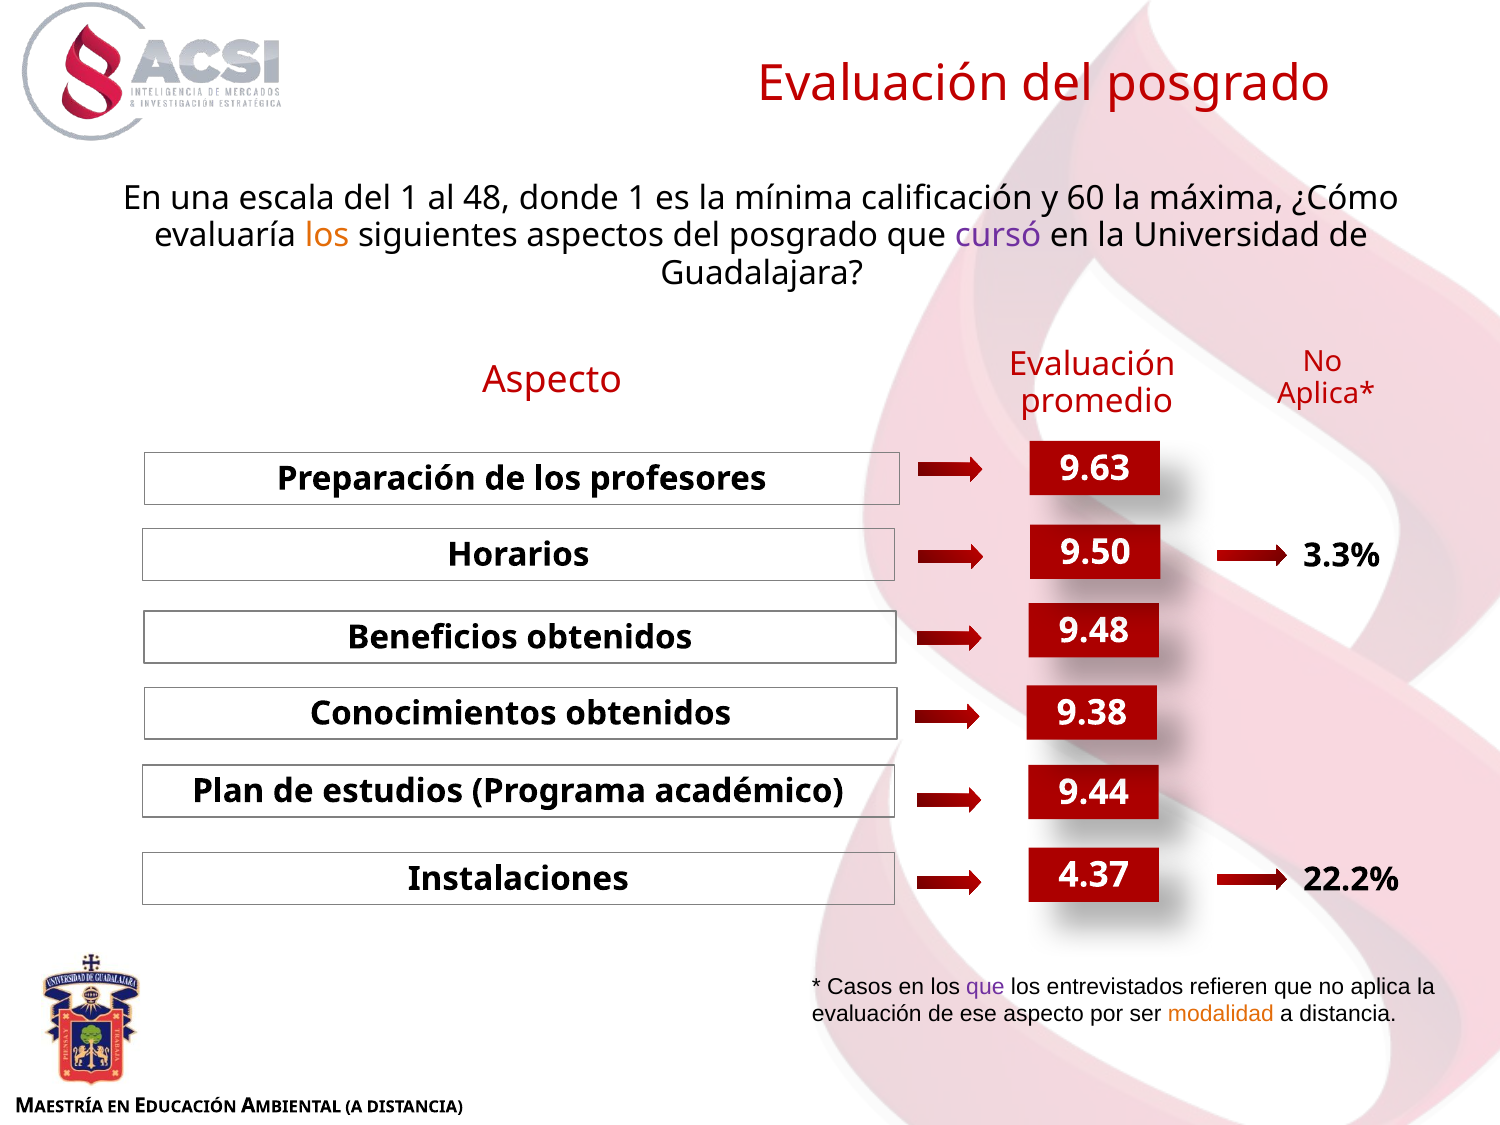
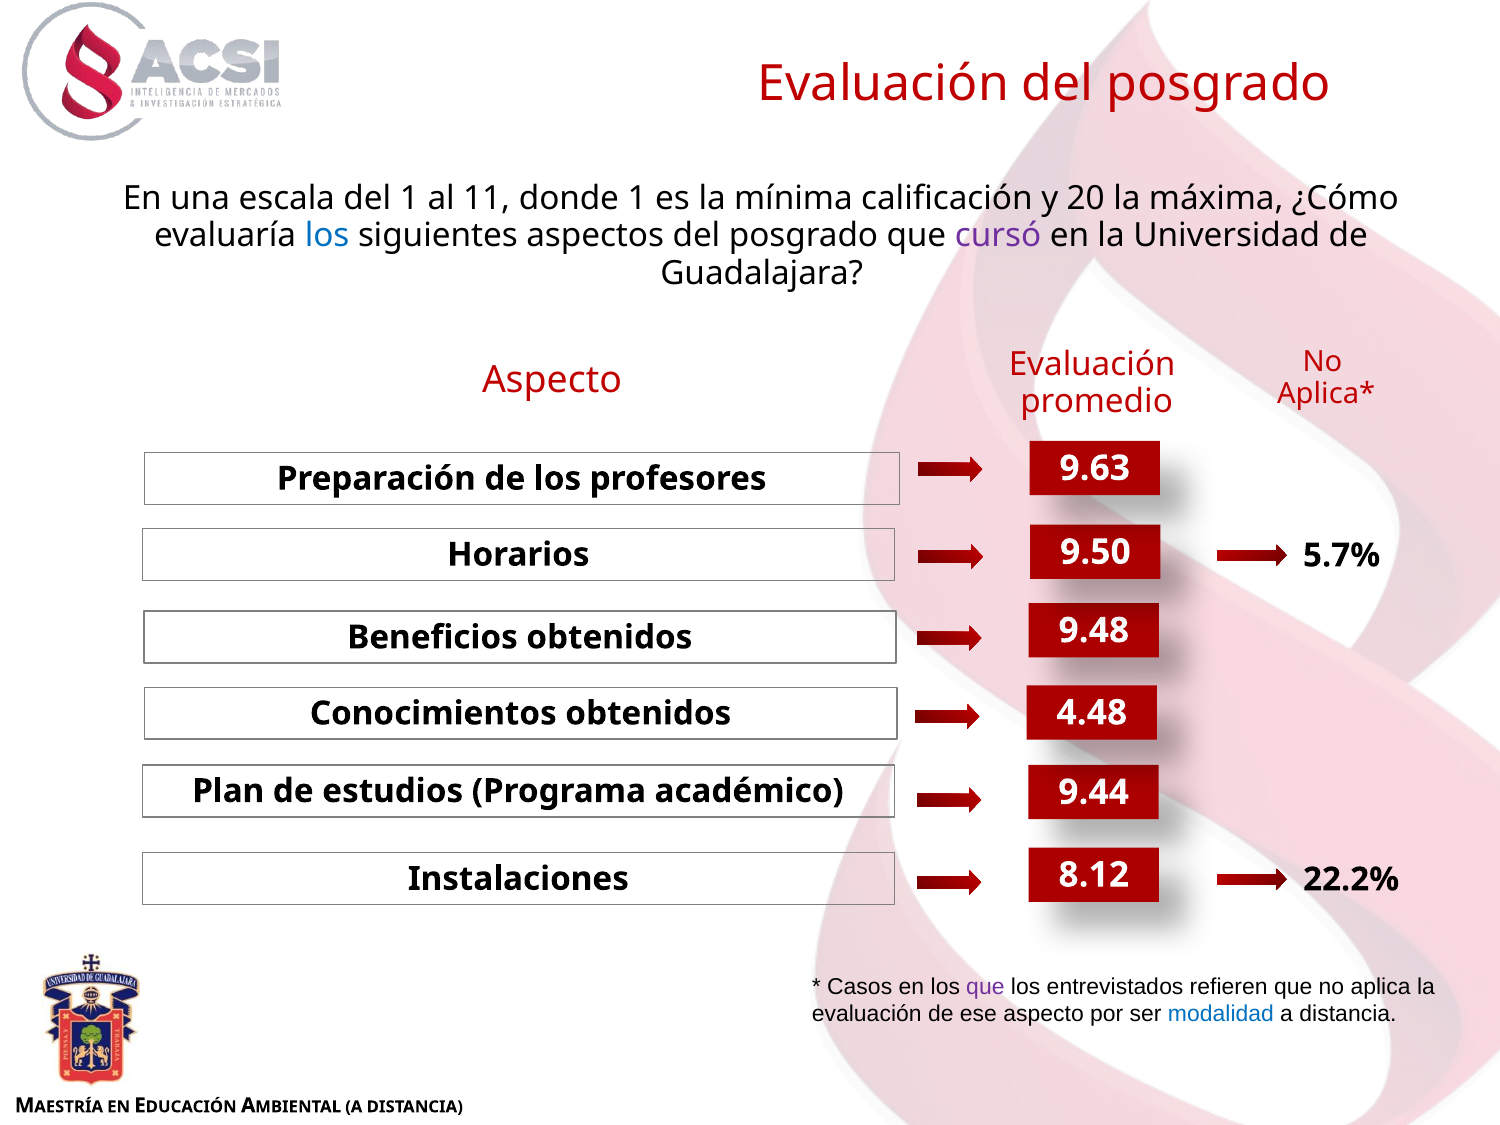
48: 48 -> 11 (487, 199)
60: 60 -> 20 (1086, 199)
los colour: orange -> blue (327, 236)
3.3%: 3.3% -> 5.7% (1342, 555)
9.38: 9.38 -> 4.48 (1092, 713)
4.37: 4.37 -> 8.12 (1094, 875)
modalidad colour: orange -> blue (1221, 1014)
